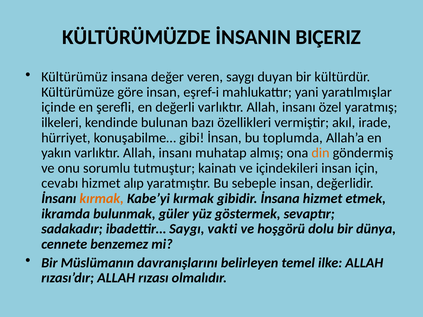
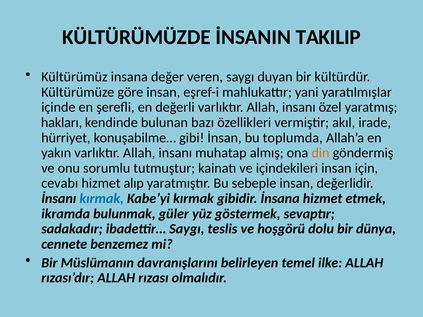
BIÇERIZ: BIÇERIZ -> TAKILIP (328, 37)
ilkeleri: ilkeleri -> hakları (62, 123)
kırmak colour: orange -> blue (102, 199)
vakti: vakti -> teslis (222, 229)
